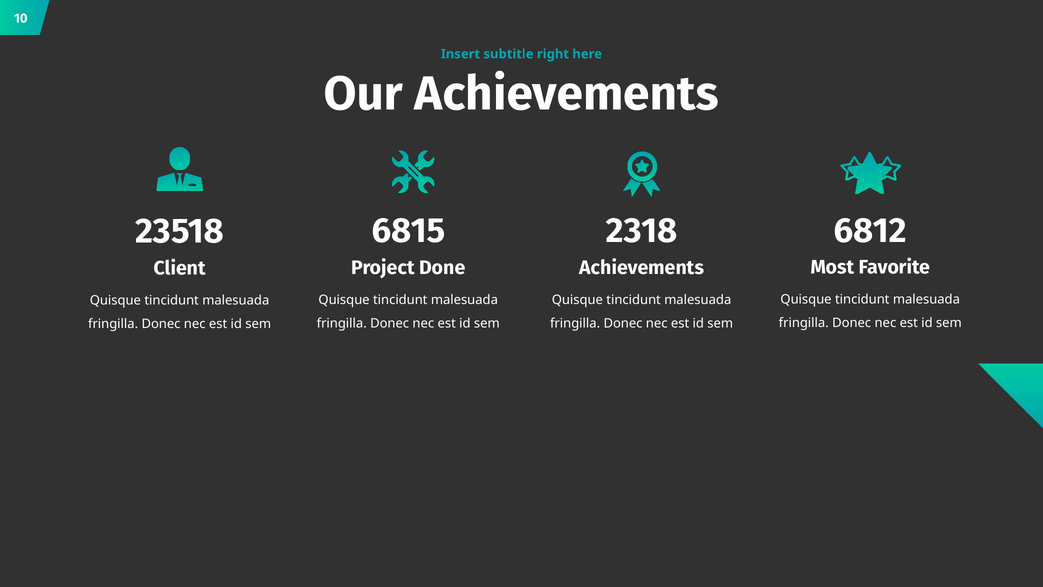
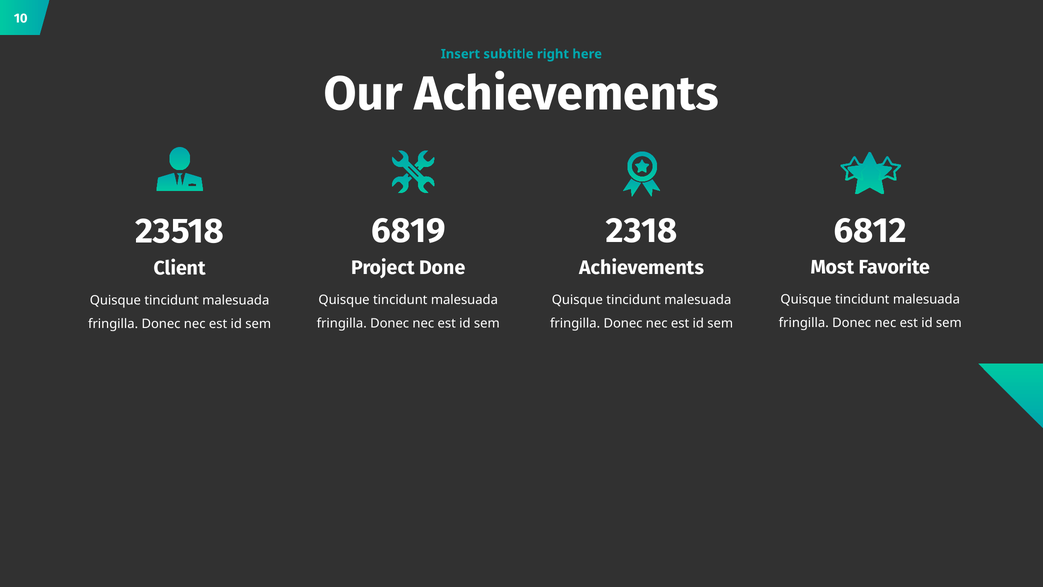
6815: 6815 -> 6819 (409, 231)
